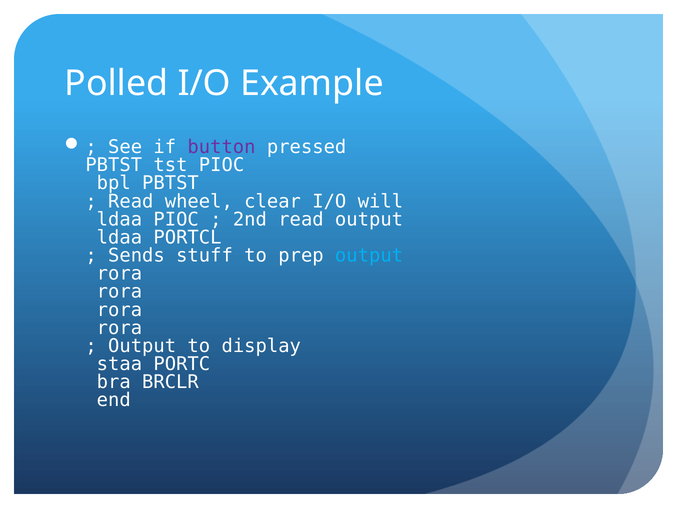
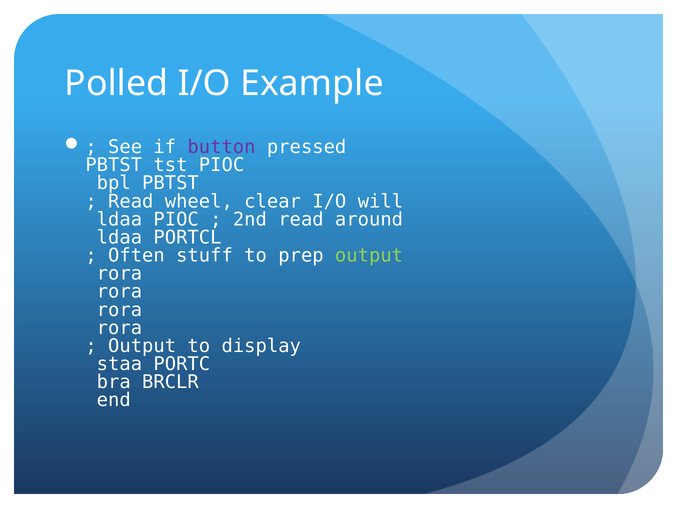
read output: output -> around (369, 219)
Sends: Sends -> Often (136, 255)
output colour: light blue -> light green (369, 255)
